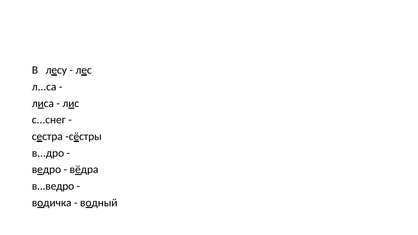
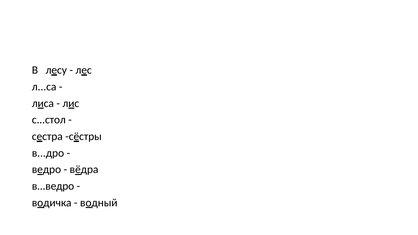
с...снег: с...снег -> с...стол (49, 120)
